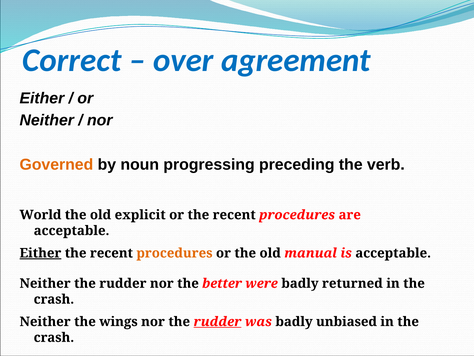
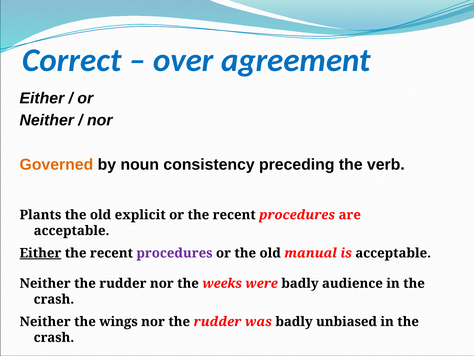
progressing: progressing -> consistency (209, 164)
World: World -> Plants (40, 215)
procedures colour: orange -> purple (174, 253)
better: better -> weeks (222, 283)
returned: returned -> audience (352, 283)
rudder underline: present -> none (217, 321)
